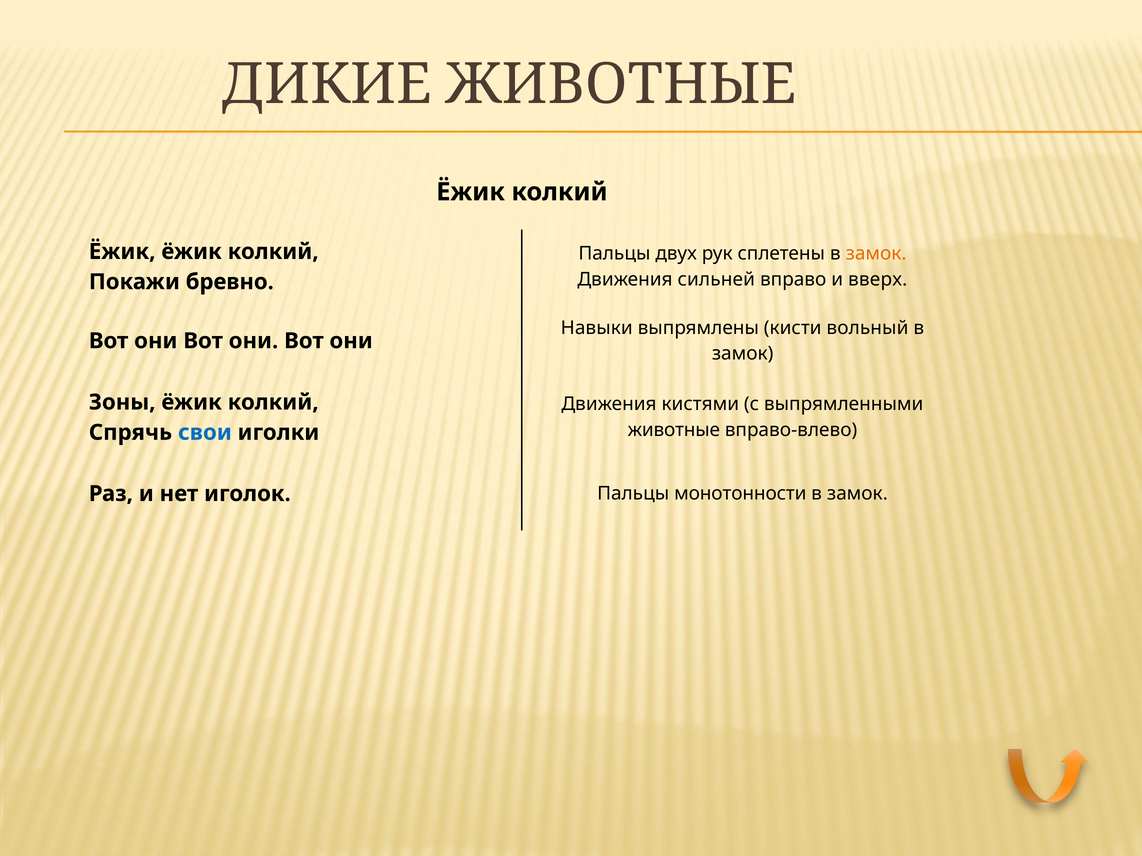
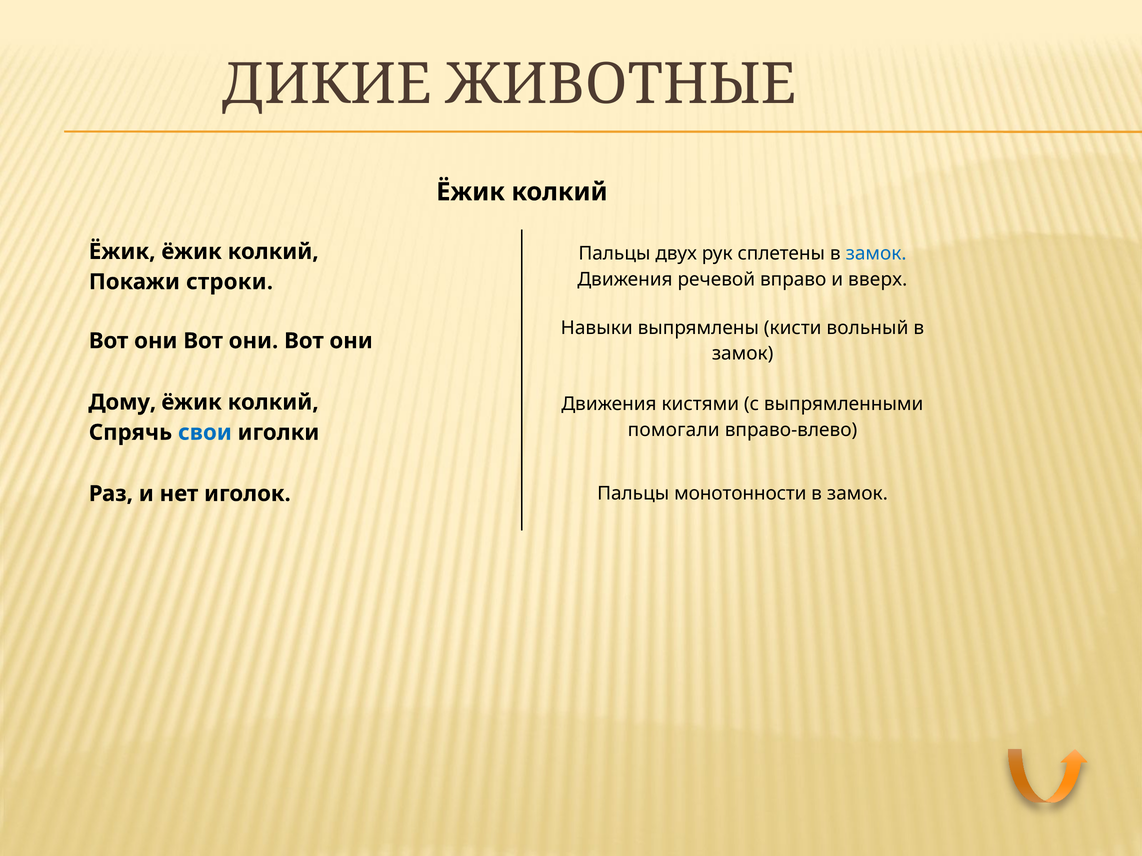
замок colour: orange -> blue (876, 254)
сильней: сильней -> речевой (716, 280)
бревно: бревно -> строки (230, 282)
Зоны: Зоны -> Дому (122, 402)
животные: животные -> помогали (674, 430)
